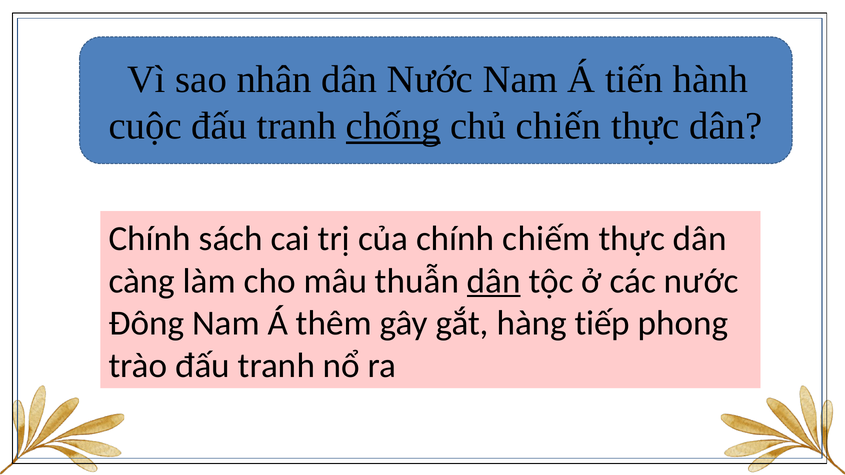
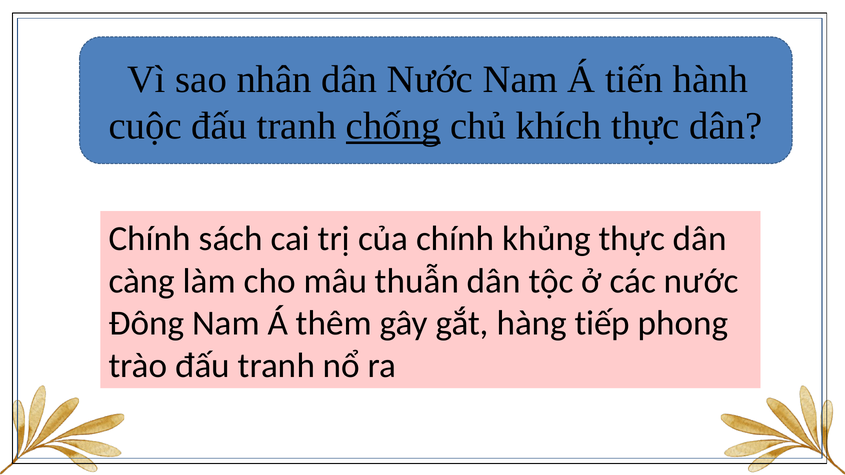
chiến: chiến -> khích (559, 126)
chiếm: chiếm -> khủng (547, 239)
dân underline: present -> none (494, 281)
